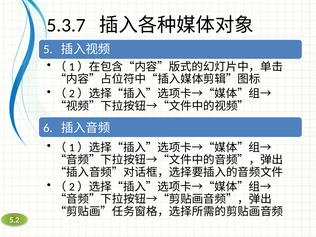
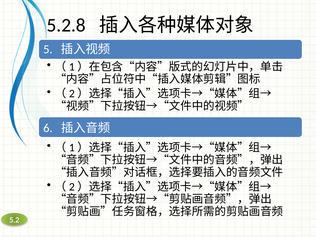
5.3.7: 5.3.7 -> 5.2.8 (66, 25)
